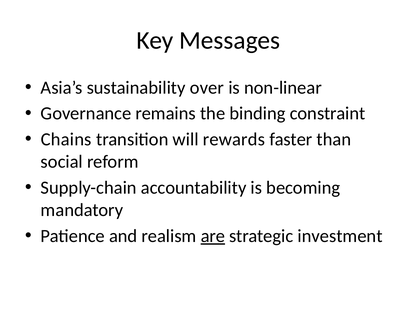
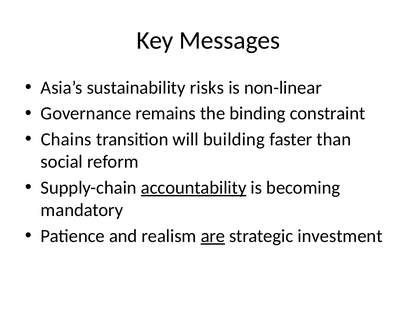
over: over -> risks (207, 87)
rewards: rewards -> building (234, 139)
accountability underline: none -> present (194, 188)
